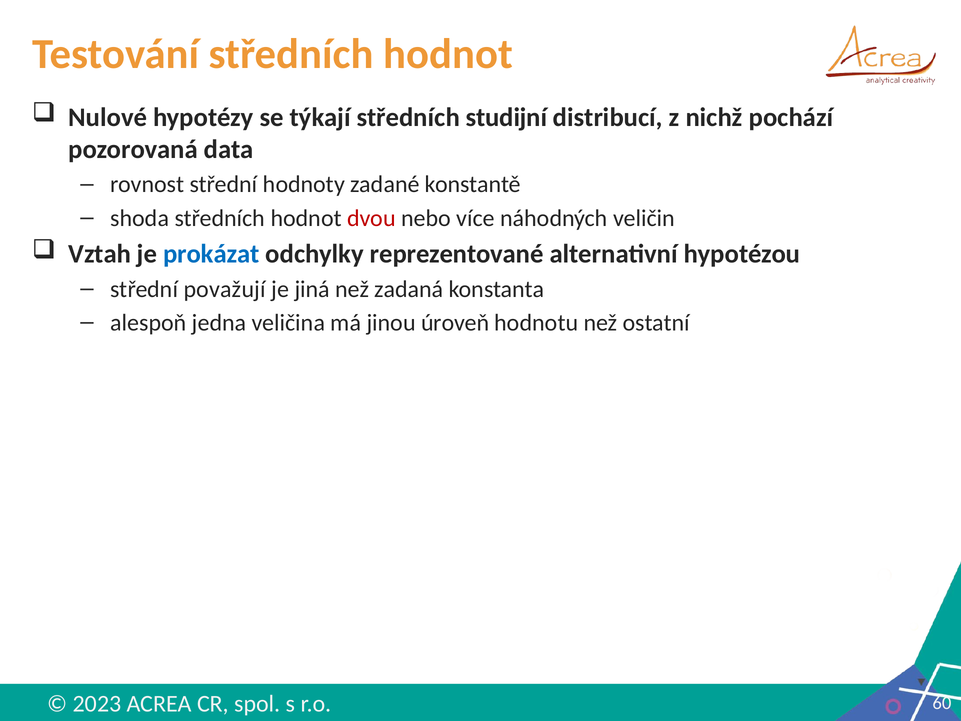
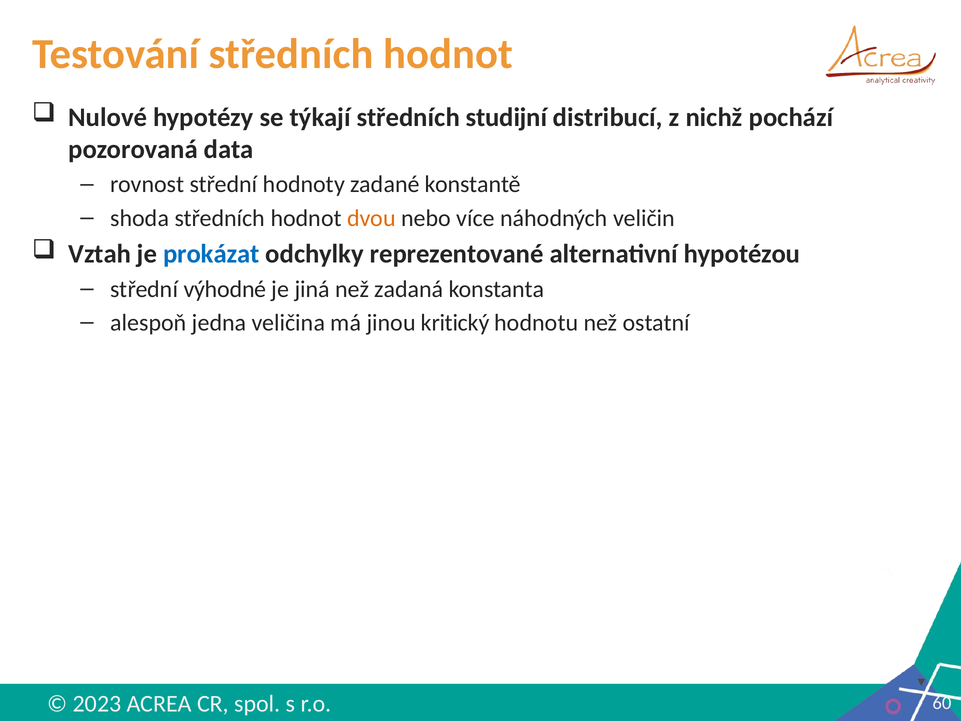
dvou colour: red -> orange (371, 218)
považují: považují -> výhodné (225, 289)
úroveň: úroveň -> kritický (455, 323)
